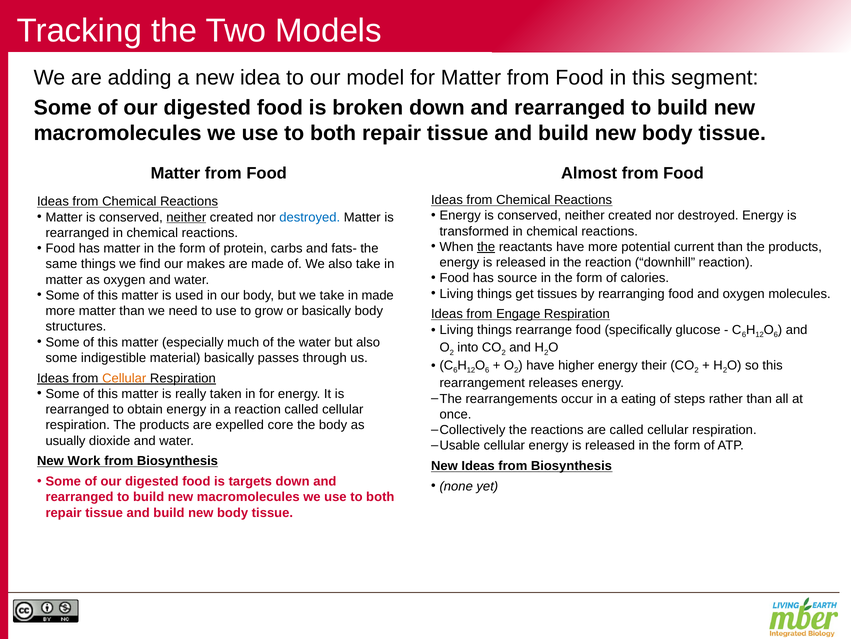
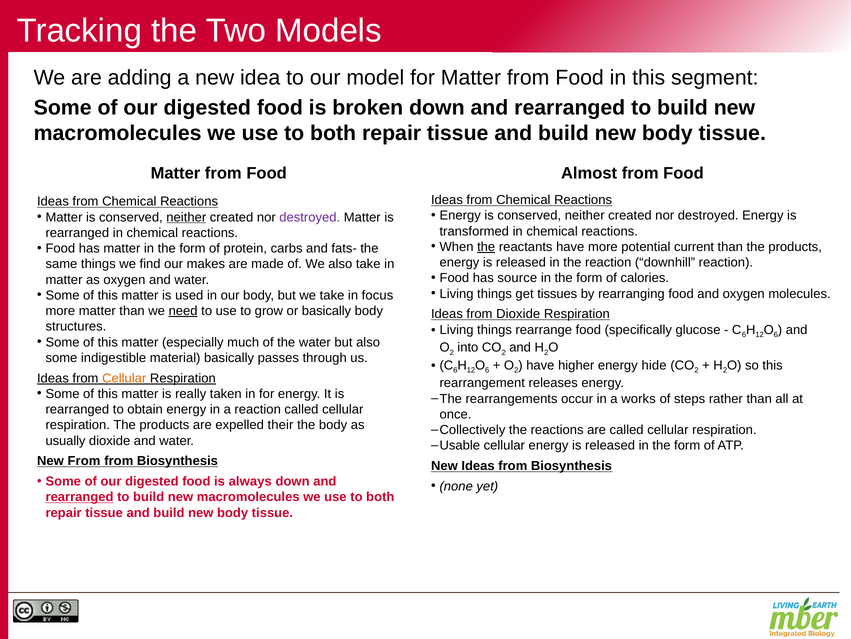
destroyed colour: blue -> purple (310, 217)
in made: made -> focus (378, 295)
need underline: none -> present (183, 311)
from Engage: Engage -> Dioxide (518, 314)
their: their -> hide (654, 365)
eating: eating -> works (639, 398)
core: core -> their (281, 425)
New Work: Work -> From (84, 461)
targets: targets -> always (250, 481)
rearranged underline: none -> present (80, 497)
